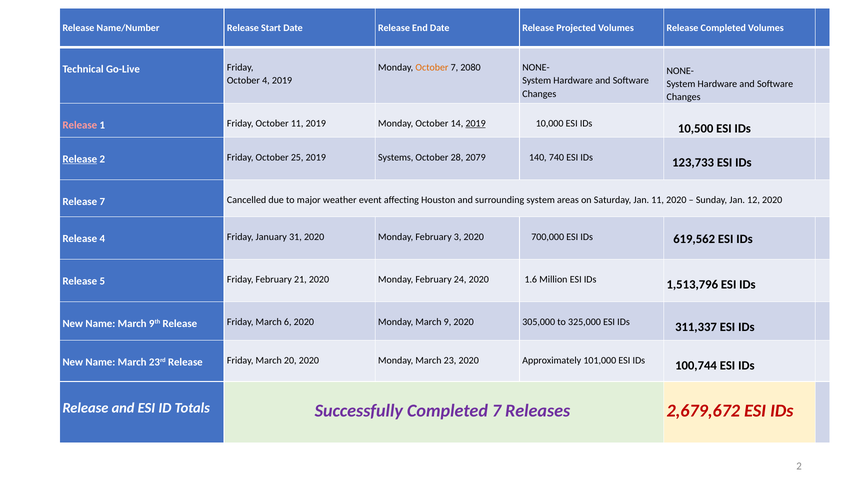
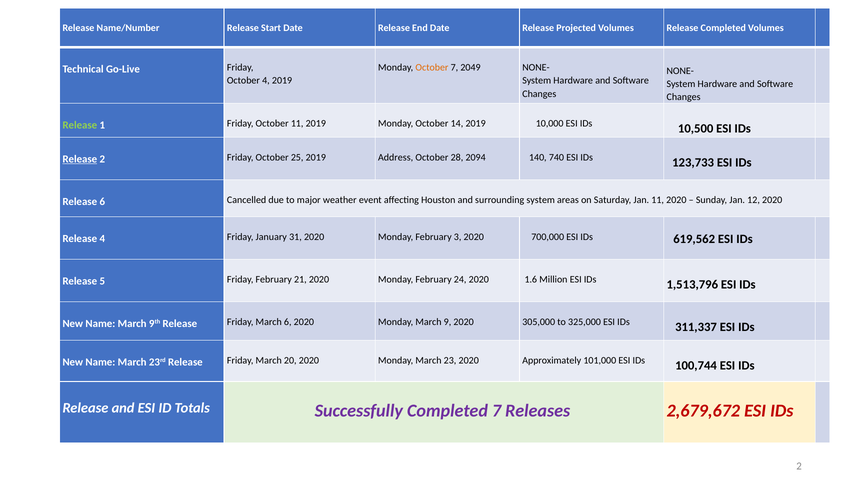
2080: 2080 -> 2049 (471, 68)
Release colour: pink -> light green (80, 125)
2019 underline: present -> none (476, 123)
Systems: Systems -> Address (396, 158)
2079: 2079 -> 2094 (476, 158)
Release 7: 7 -> 6 (102, 202)
